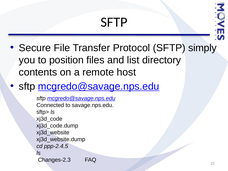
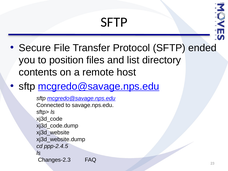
simply: simply -> ended (202, 48)
